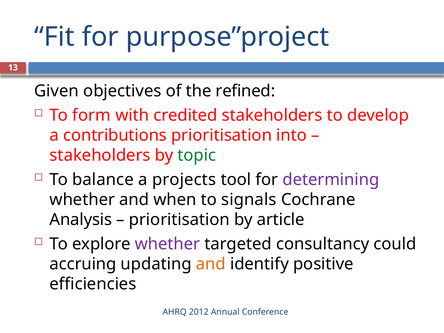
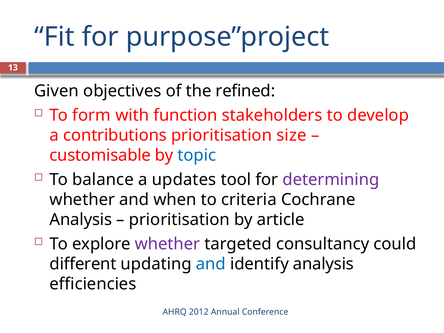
credited: credited -> function (185, 115)
into: into -> size (291, 135)
stakeholders: stakeholders -> customisable (100, 155)
topic colour: green -> blue (197, 155)
projects: projects -> updates (184, 180)
signals: signals -> criteria (249, 200)
accruing: accruing -> different (83, 264)
and colour: orange -> blue (211, 264)
identify positive: positive -> analysis (323, 264)
